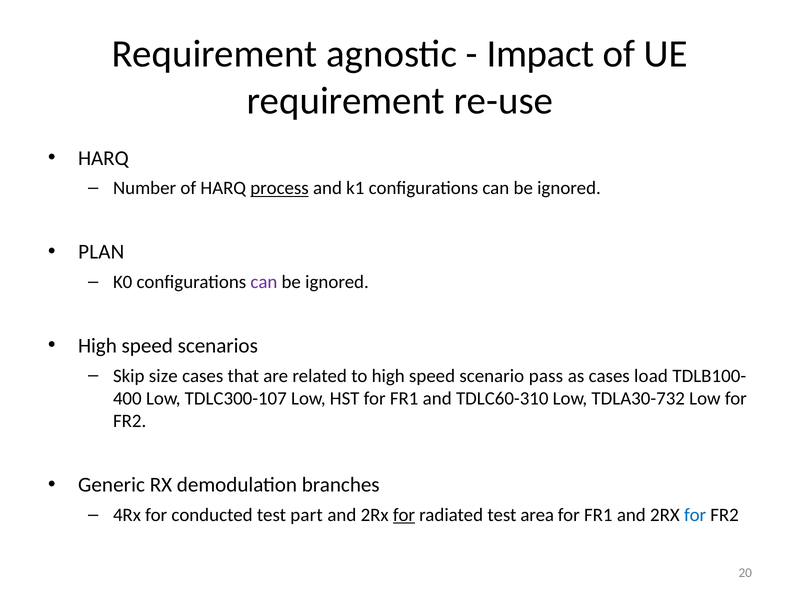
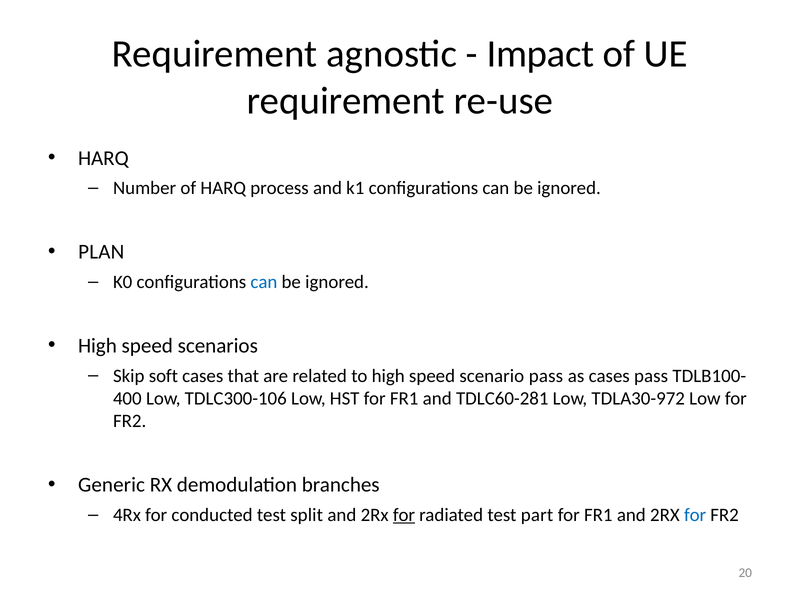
process underline: present -> none (279, 188)
can colour: purple -> blue (264, 282)
size: size -> soft (163, 376)
cases load: load -> pass (651, 376)
TDLC300-107: TDLC300-107 -> TDLC300-106 (236, 398)
TDLC60-310: TDLC60-310 -> TDLC60-281 (502, 398)
TDLA30-732: TDLA30-732 -> TDLA30-972 (638, 398)
part: part -> split (307, 515)
area: area -> part (537, 515)
